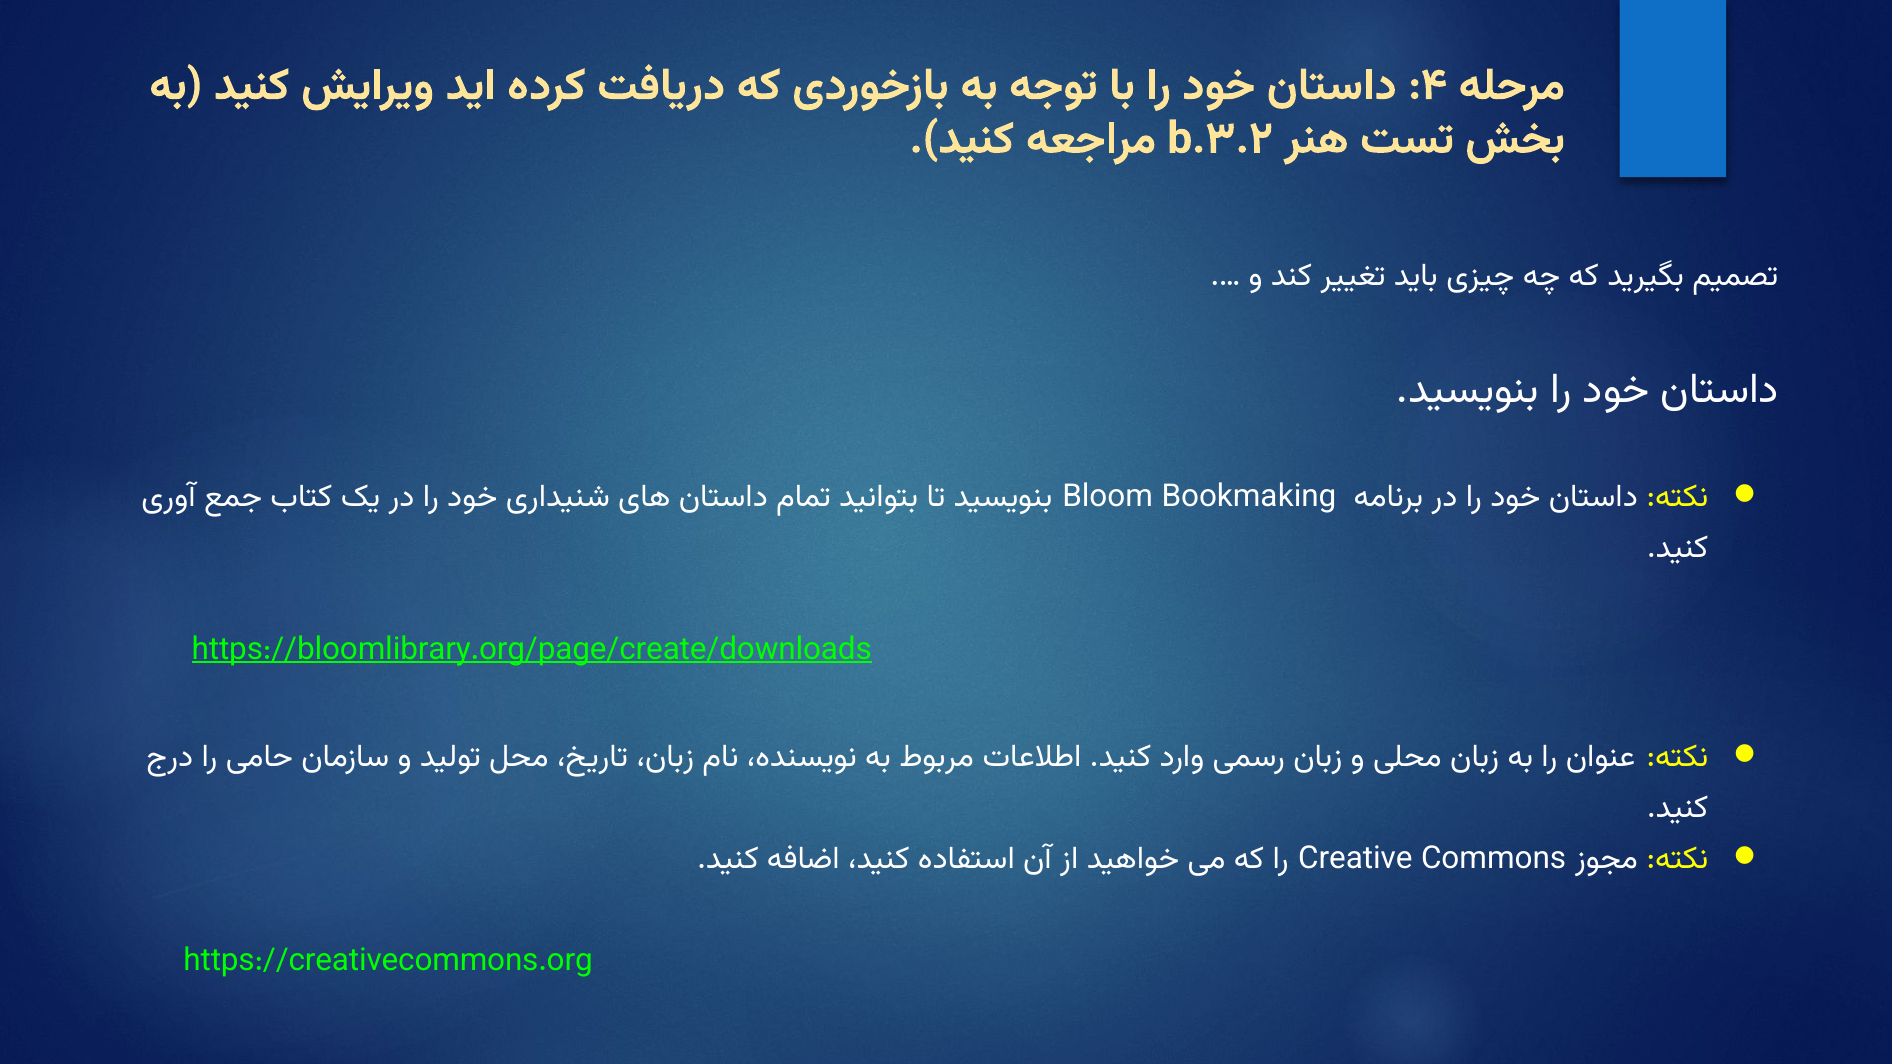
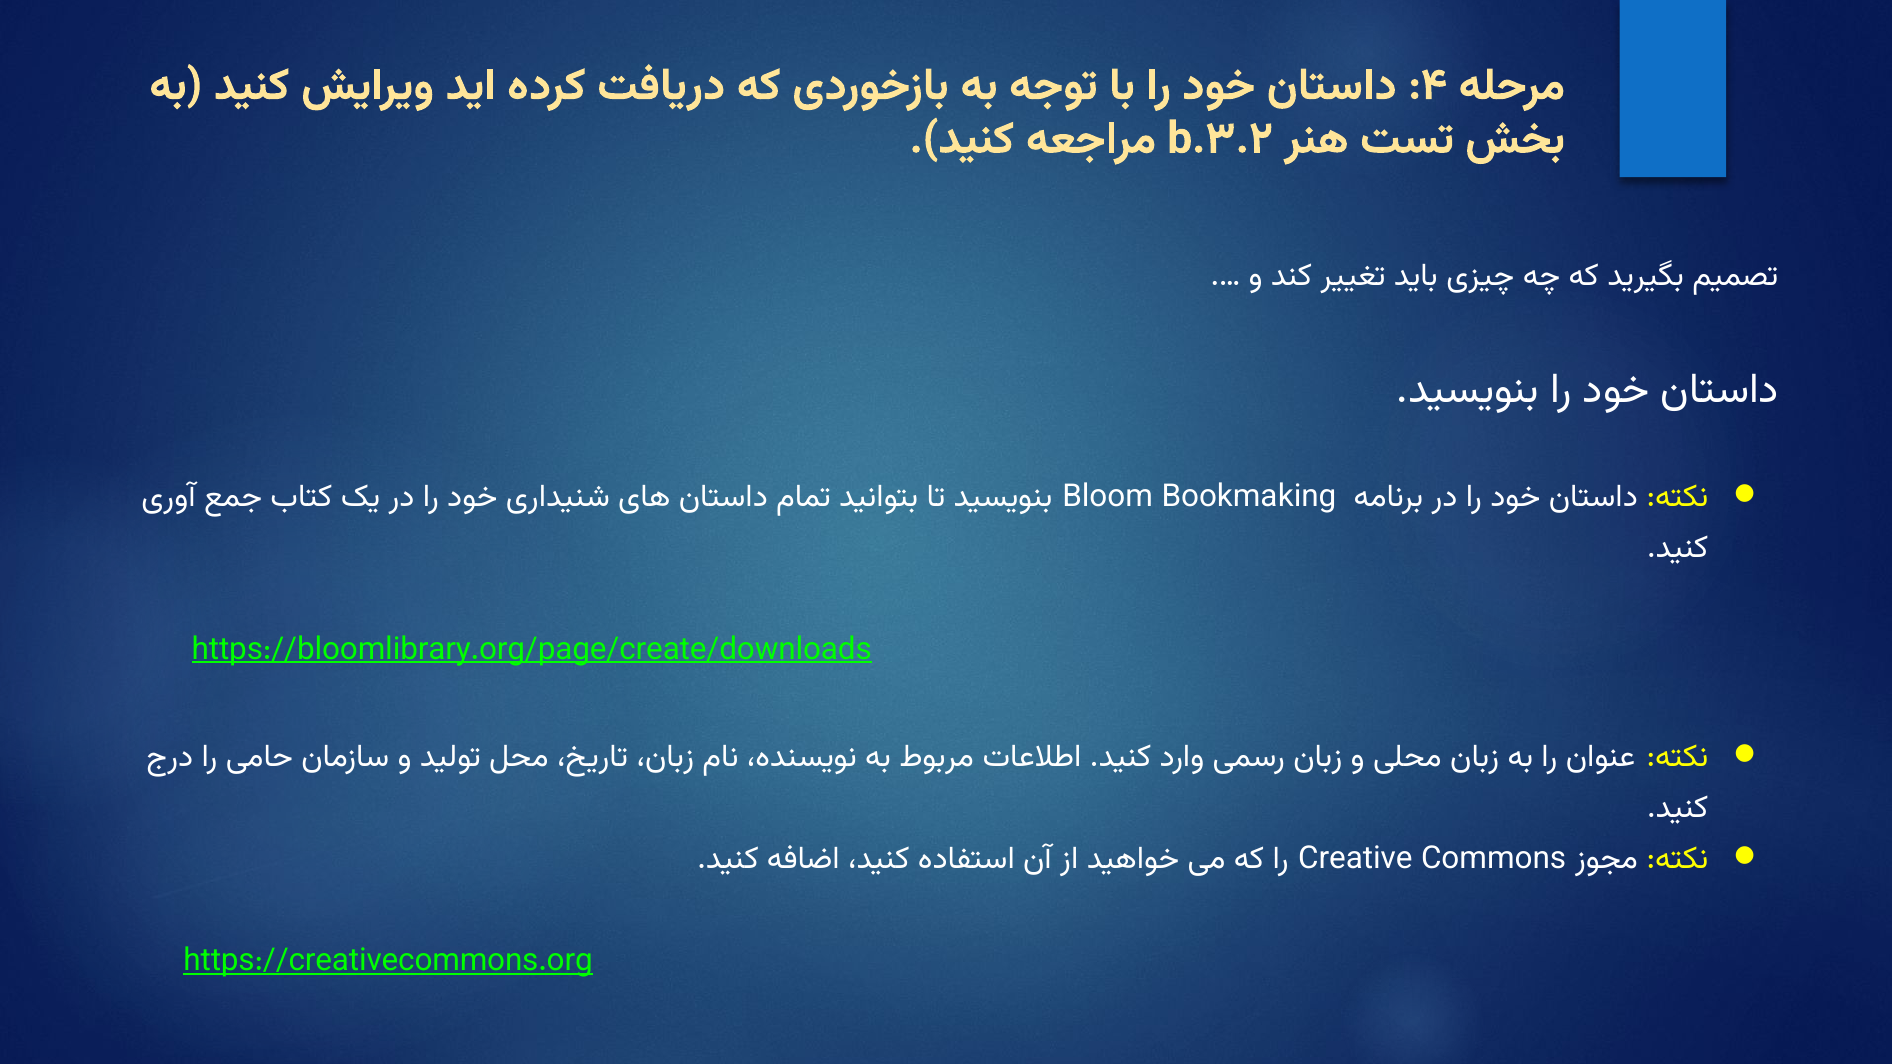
https://creativecommons.org underline: none -> present (388, 961)
